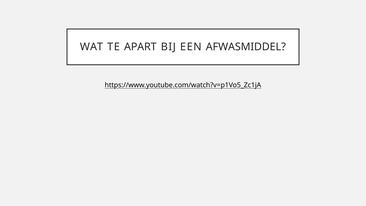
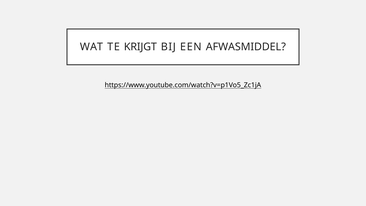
APART: APART -> KRIJGT (140, 47)
